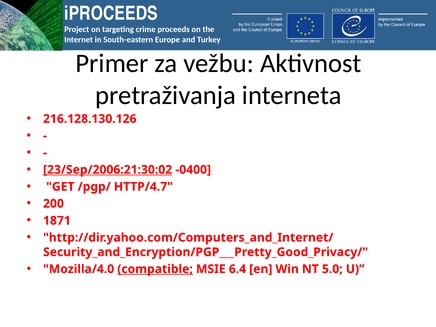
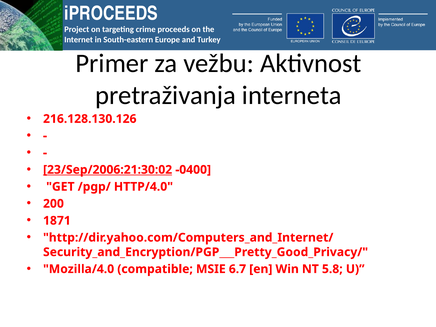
HTTP/4.7: HTTP/4.7 -> HTTP/4.0 (143, 187)
compatible underline: present -> none (155, 269)
6.4: 6.4 -> 6.7 (237, 269)
5.0: 5.0 -> 5.8 (332, 269)
